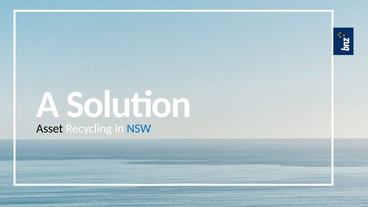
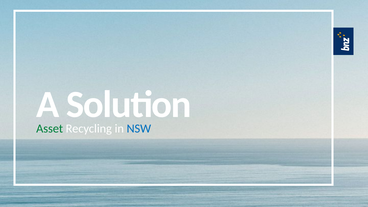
Asset colour: black -> green (50, 129)
